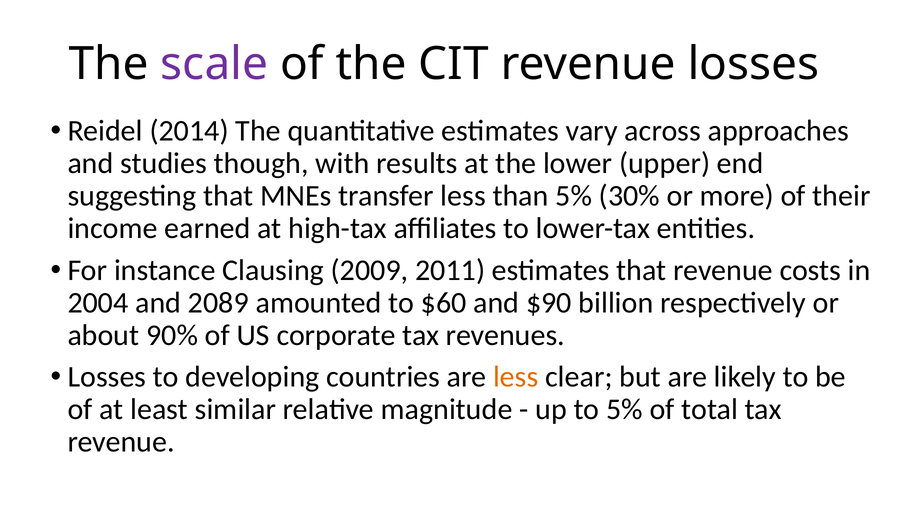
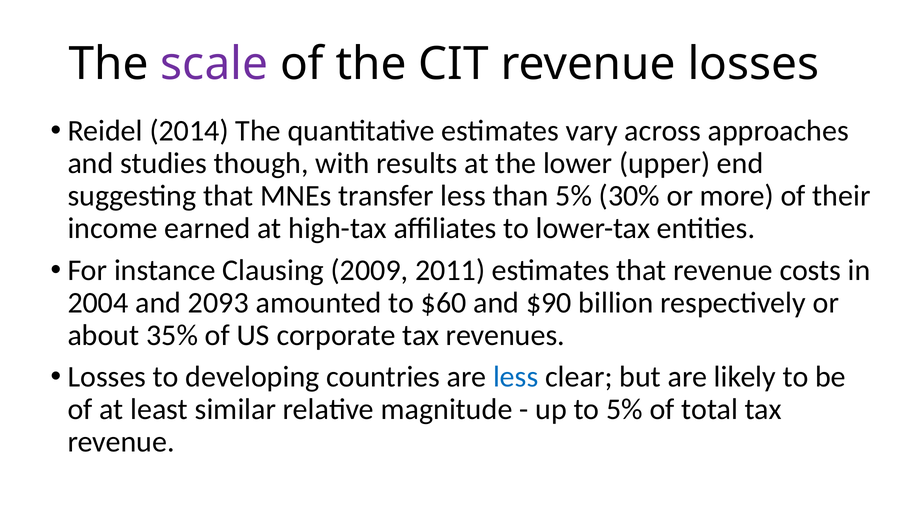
2089: 2089 -> 2093 (218, 303)
90%: 90% -> 35% (172, 335)
less colour: orange -> blue (516, 377)
